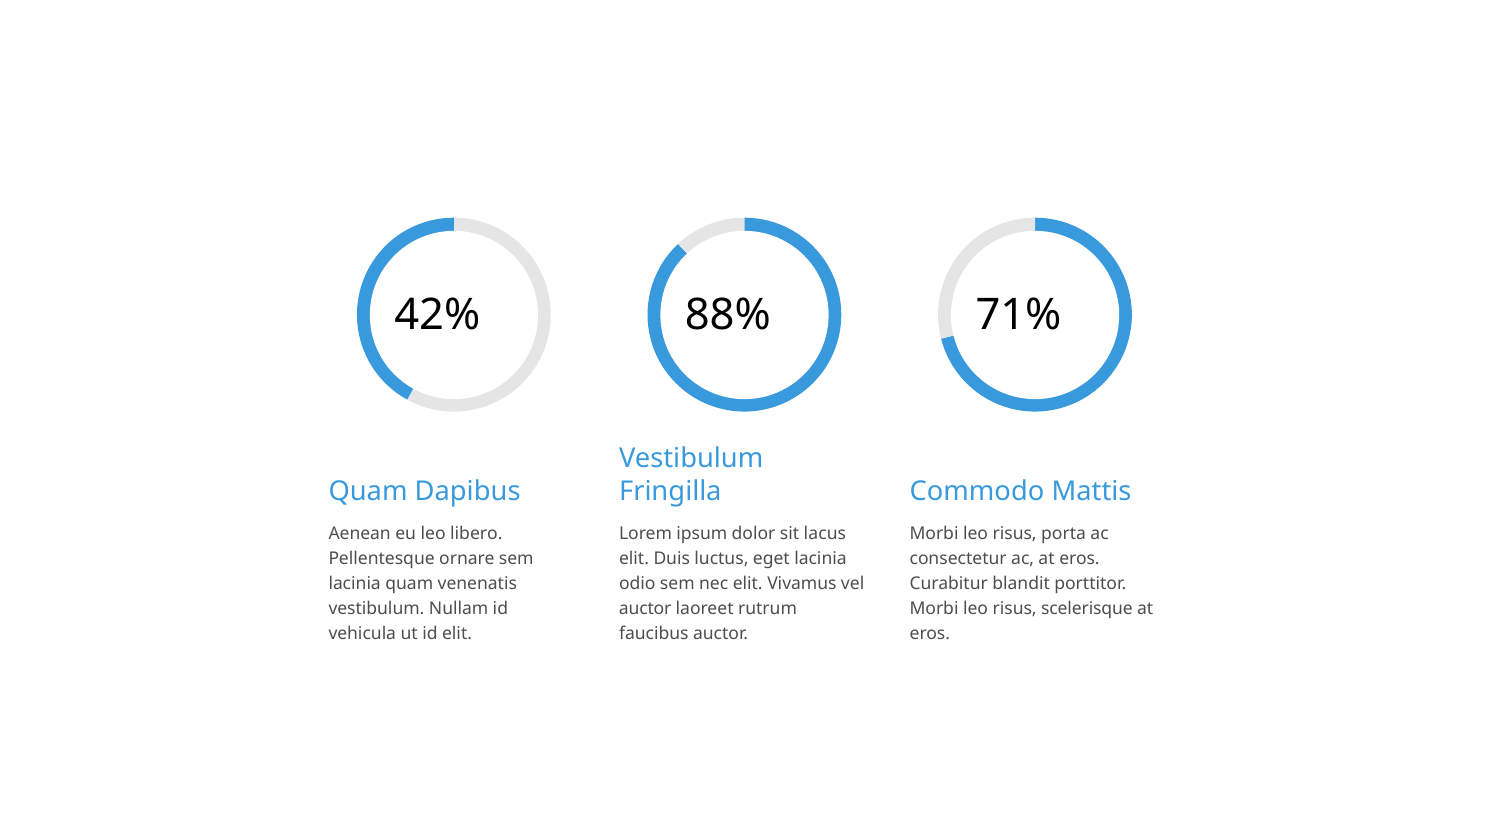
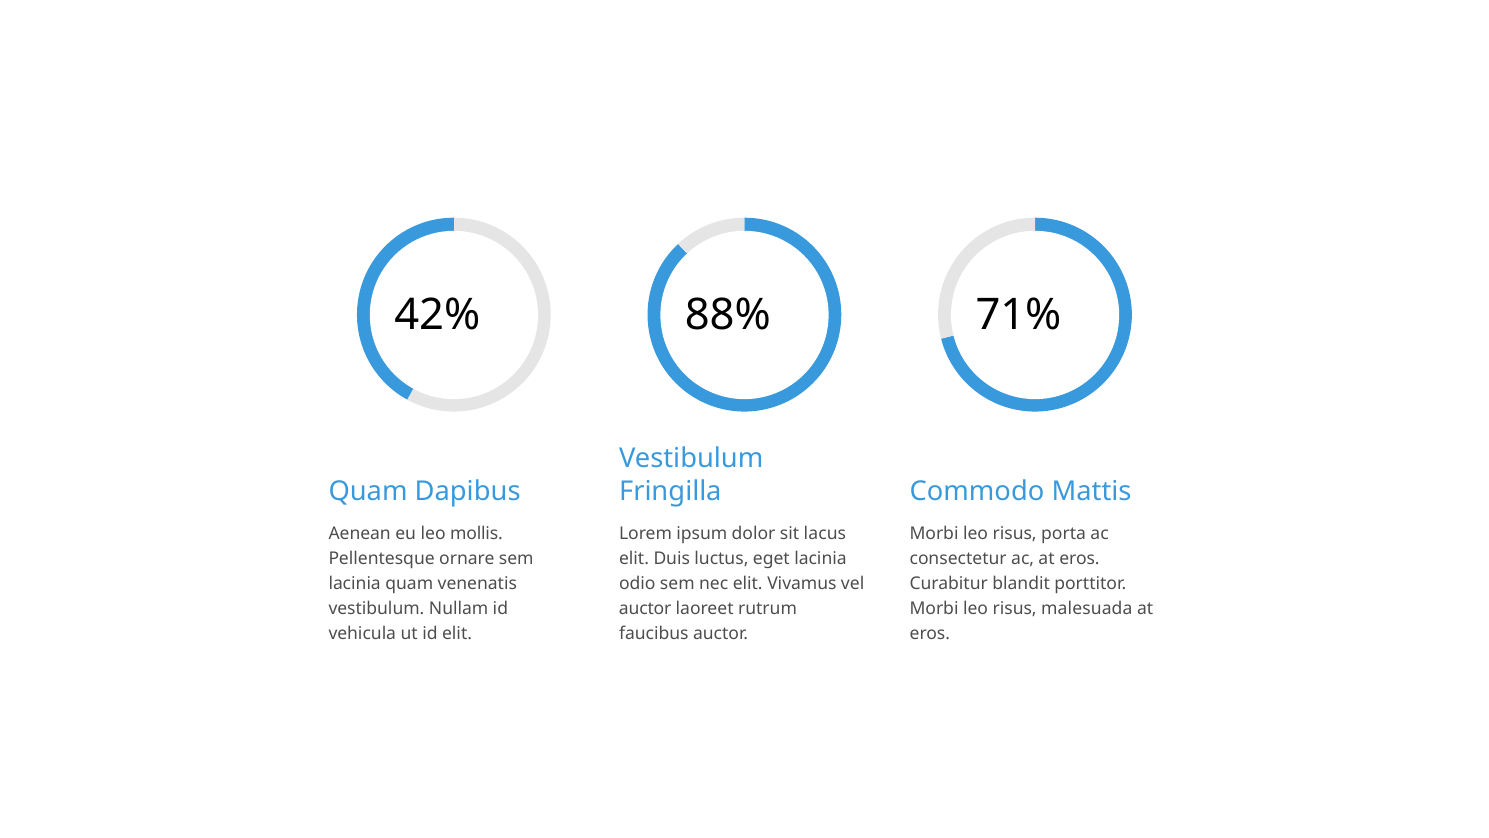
libero: libero -> mollis (476, 533)
scelerisque: scelerisque -> malesuada (1087, 608)
